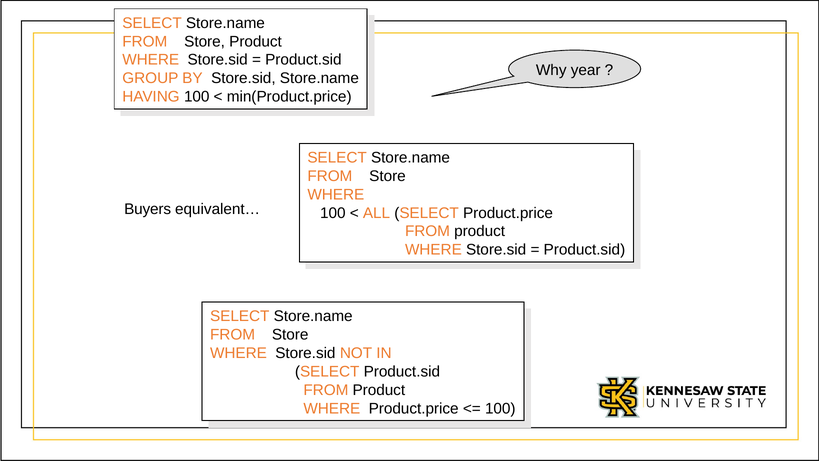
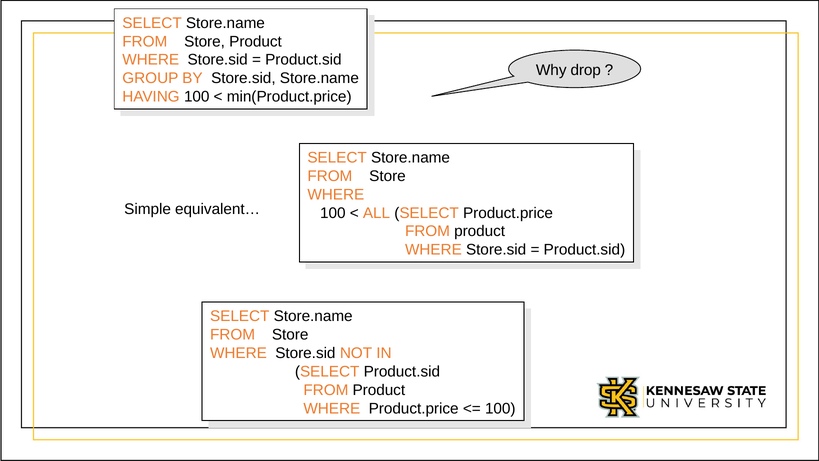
year: year -> drop (586, 70)
Buyers: Buyers -> Simple (148, 209)
